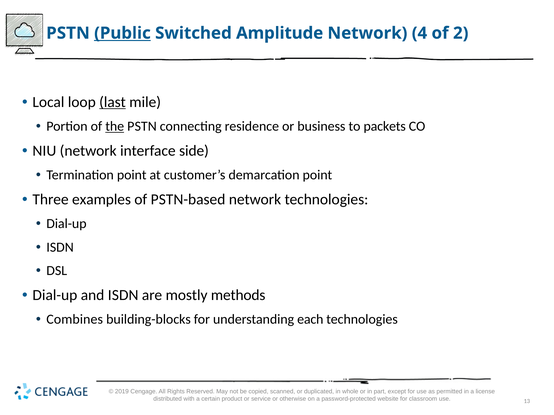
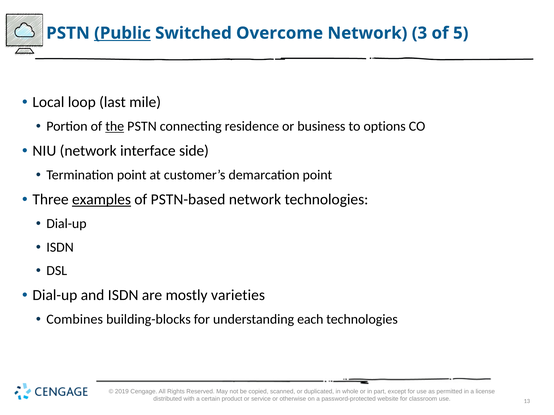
Amplitude: Amplitude -> Overcome (280, 33)
4: 4 -> 3 (419, 33)
2: 2 -> 5 (461, 33)
last underline: present -> none (113, 102)
packets: packets -> options (385, 127)
examples underline: none -> present (102, 200)
methods: methods -> varieties (238, 295)
